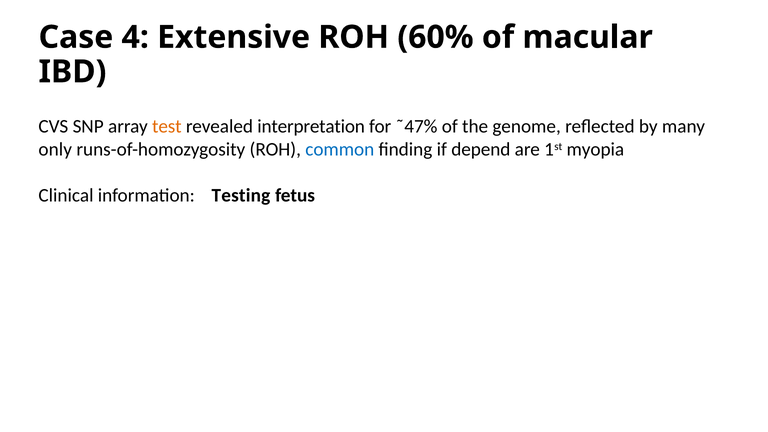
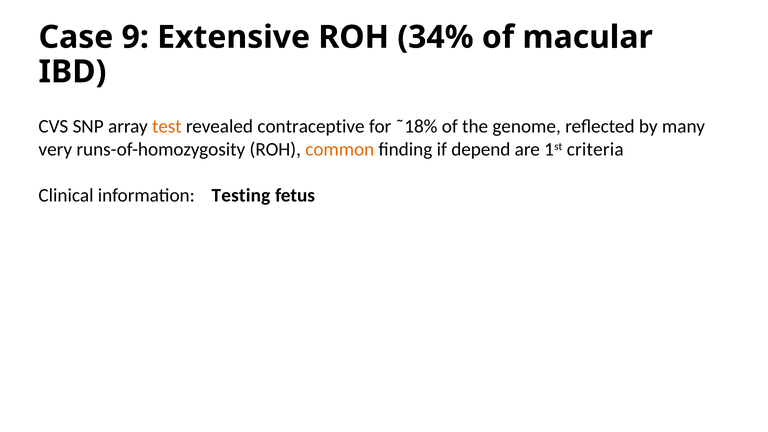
4: 4 -> 9 (135, 37)
60%: 60% -> 34% (435, 37)
interpretation: interpretation -> contraceptive (311, 127)
˜47%: ˜47% -> ˜18% (417, 127)
only: only -> very (55, 150)
common colour: blue -> orange (340, 150)
myopia: myopia -> criteria (595, 150)
